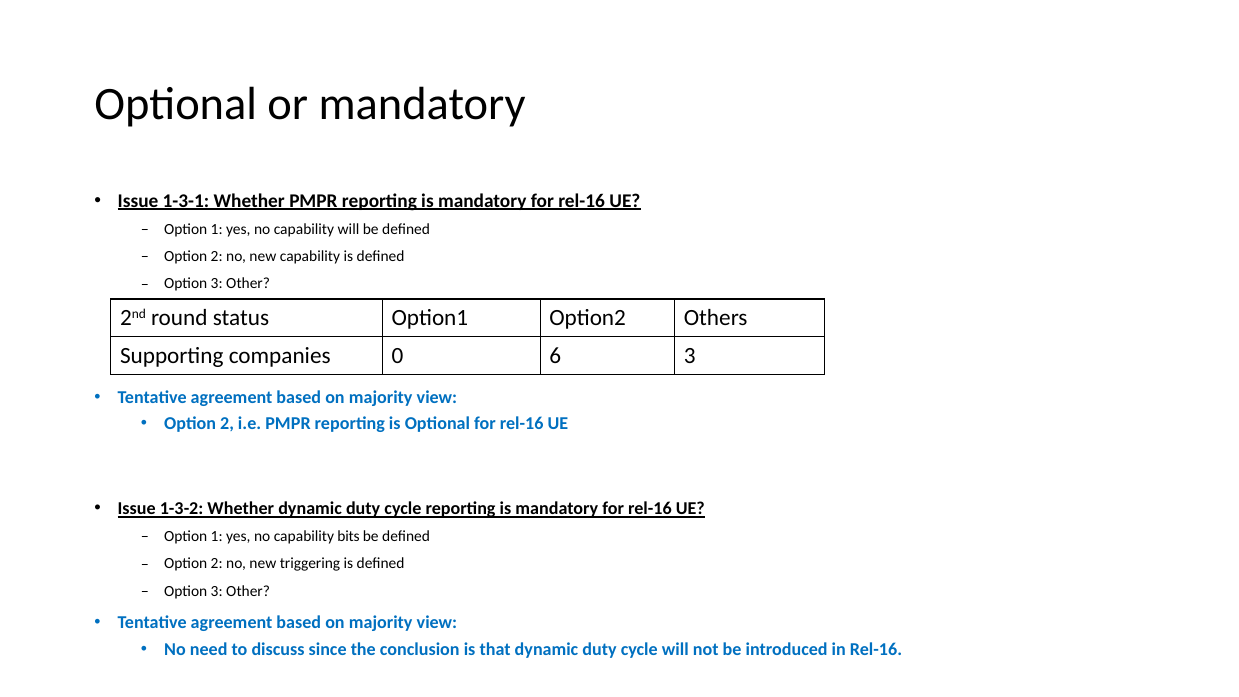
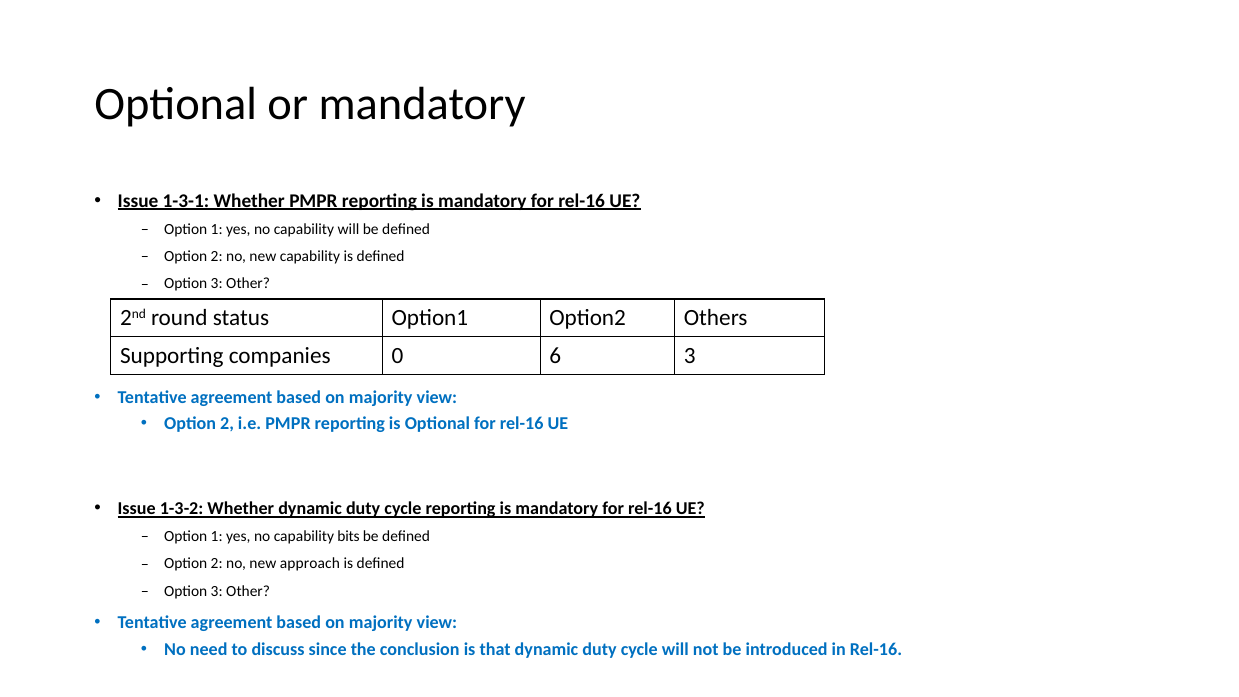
triggering: triggering -> approach (310, 564)
